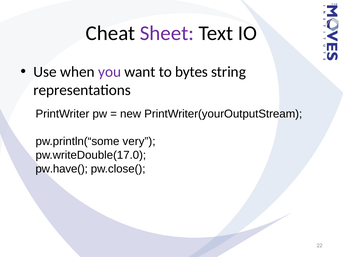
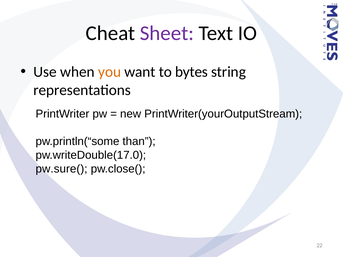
you colour: purple -> orange (110, 72)
very: very -> than (139, 141)
pw.have(: pw.have( -> pw.sure( (62, 169)
